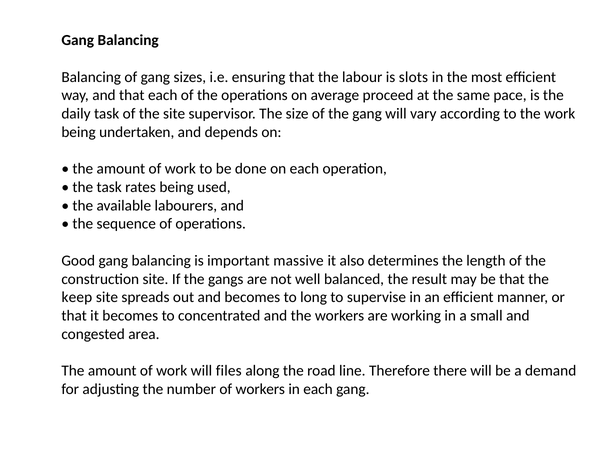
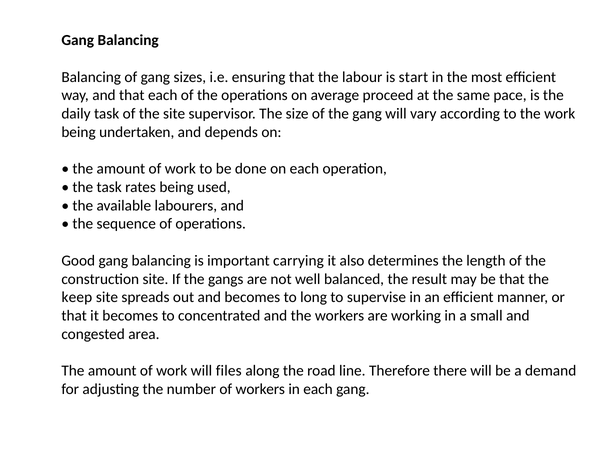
slots: slots -> start (413, 77)
massive: massive -> carrying (299, 261)
